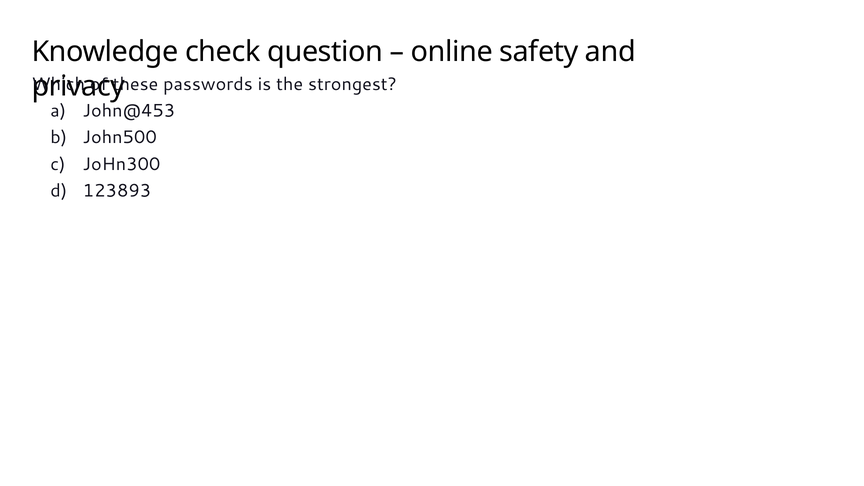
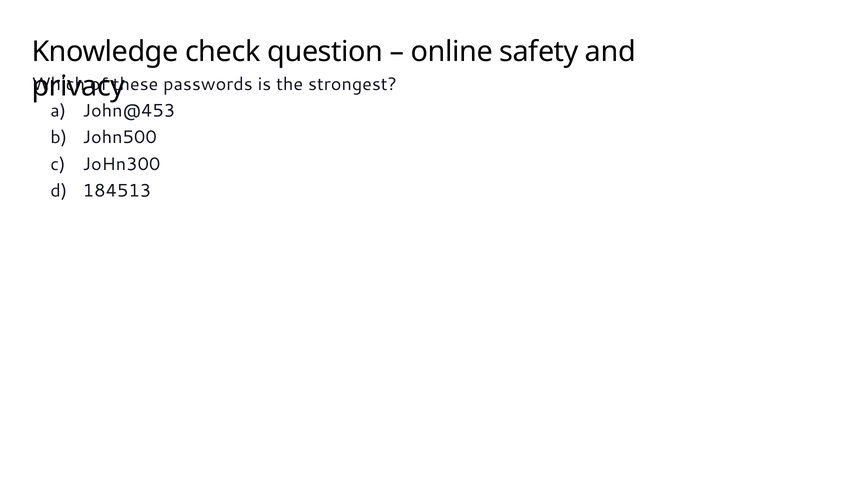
123893: 123893 -> 184513 (117, 191)
